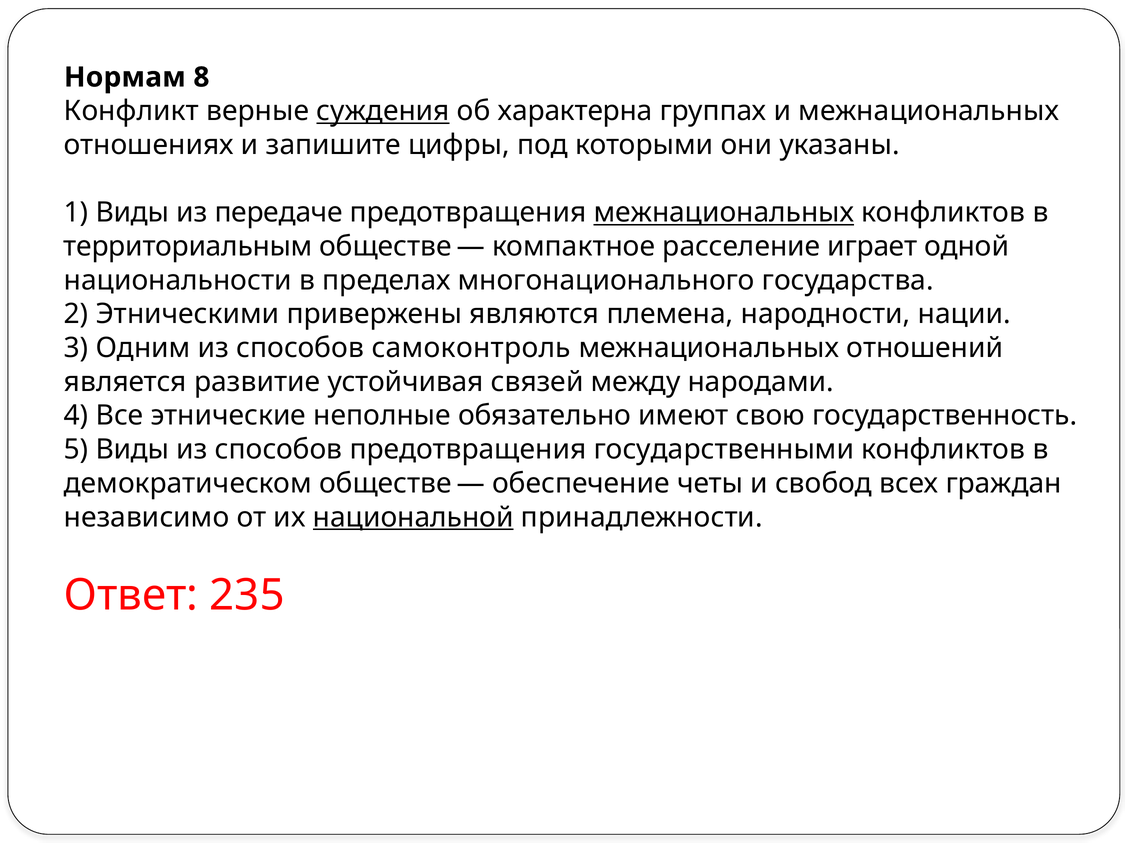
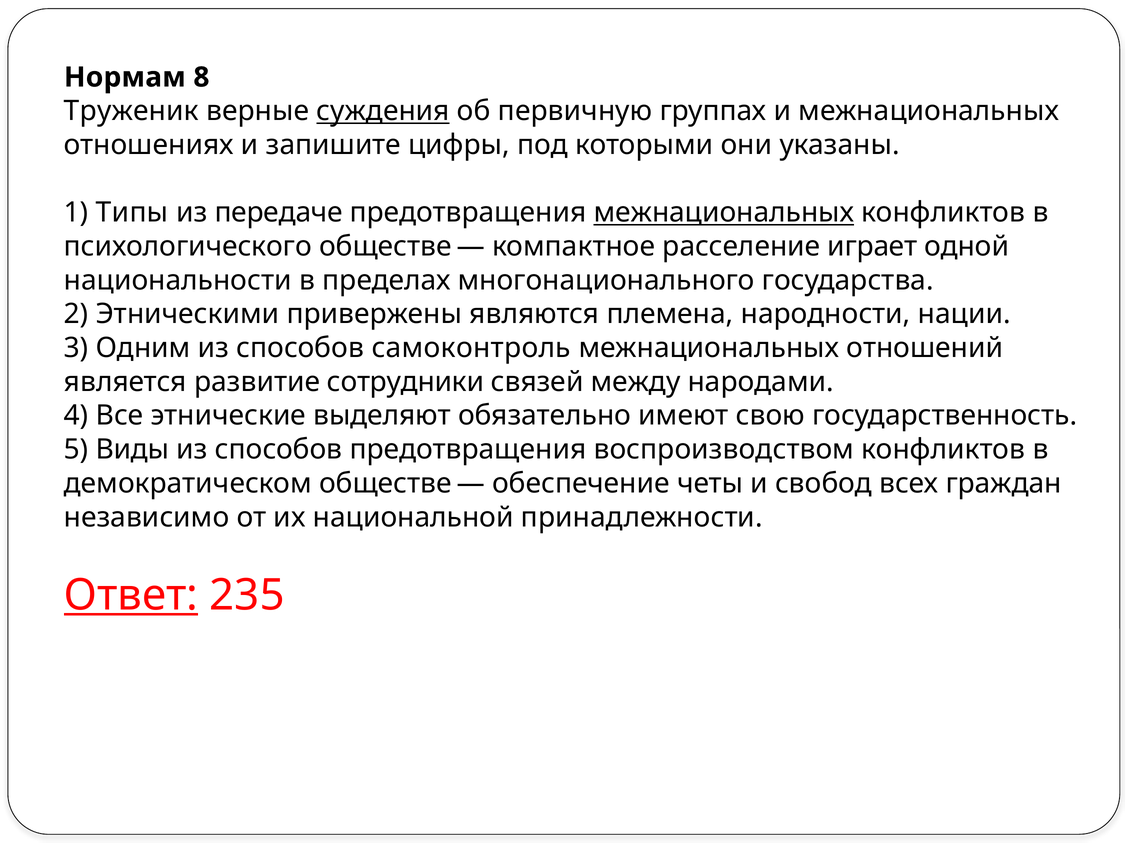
Конфликт: Конфликт -> Труженик (131, 111)
характерна: характерна -> первичную (575, 111)
1 Виды: Виды -> Типы (132, 213)
территориальным: территориальным -> психологического (188, 246)
устойчивая: устойчивая -> сотрудники (406, 382)
неполные: неполные -> выделяют (382, 416)
государственными: государственными -> воспроизводством (724, 450)
национальной underline: present -> none (413, 517)
Ответ underline: none -> present (131, 595)
